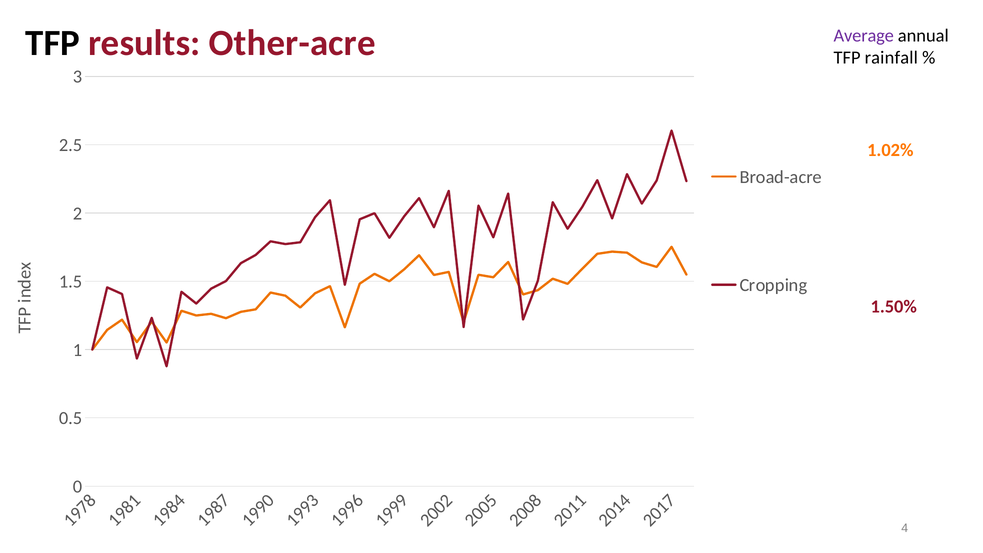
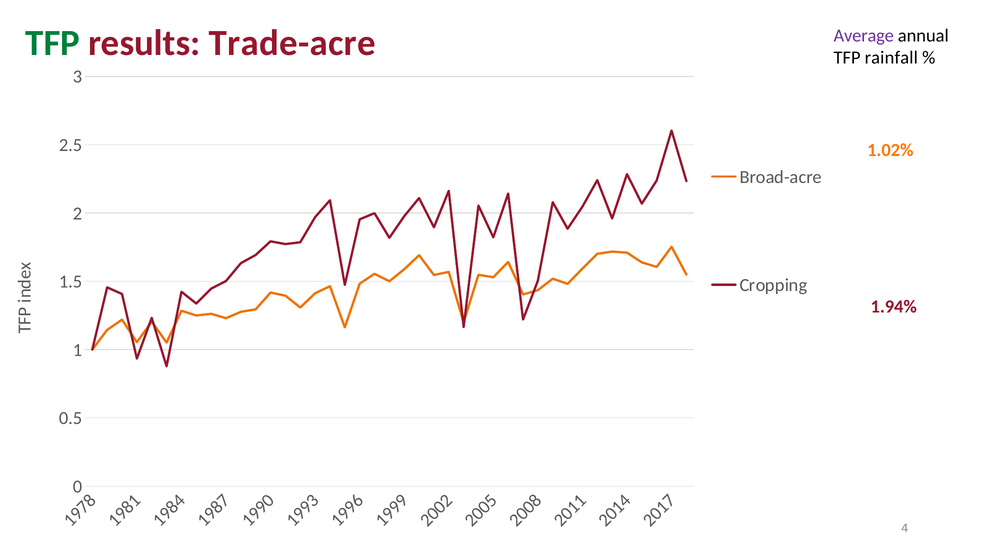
TFP colour: black -> green (53, 43)
Other-acre: Other-acre -> Trade-acre (292, 43)
1.50%: 1.50% -> 1.94% (894, 307)
